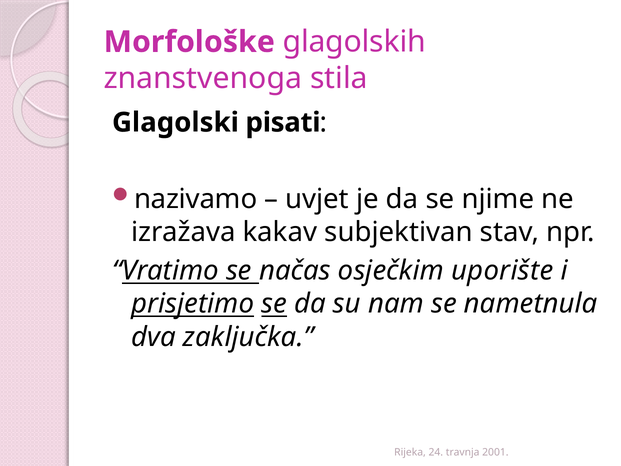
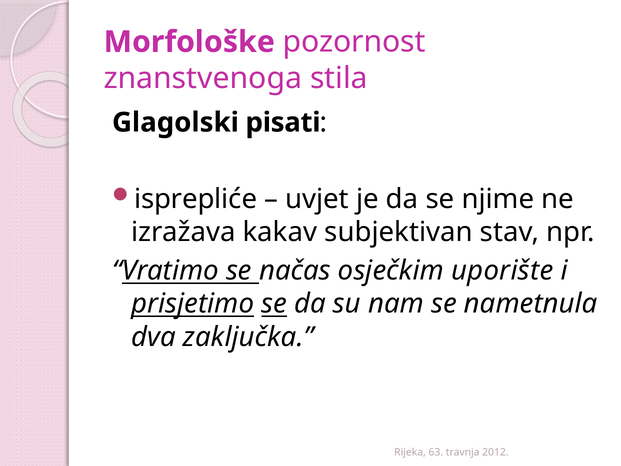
glagolskih: glagolskih -> pozornost (354, 42)
nazivamo: nazivamo -> isprepliće (196, 199)
24: 24 -> 63 (436, 452)
2001: 2001 -> 2012 (495, 452)
